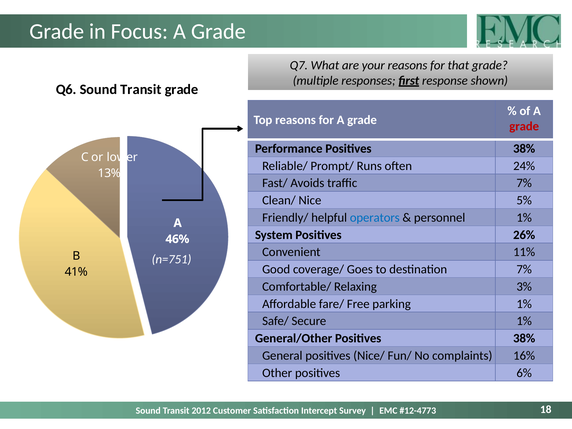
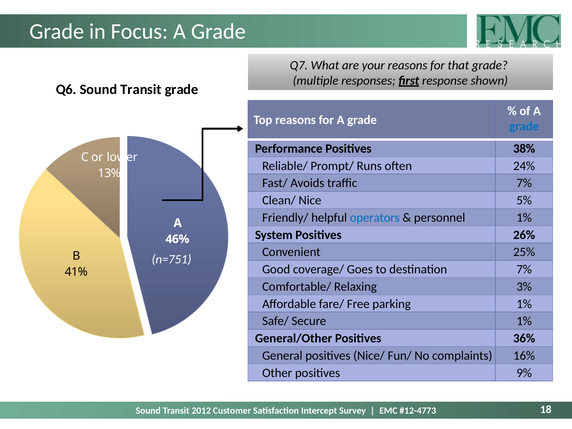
grade colour: red -> blue (524, 126)
11%: 11% -> 25% (524, 252)
General/Other Positives 38%: 38% -> 36% (524, 338)
6%: 6% -> 9% (524, 373)
